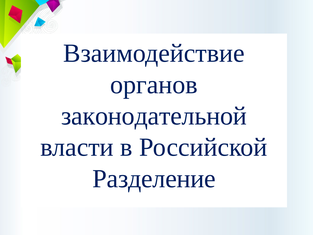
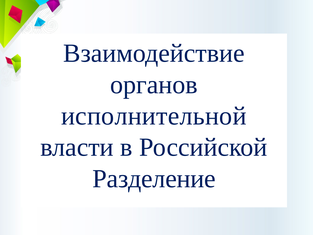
законодательной: законодательной -> исполнительной (154, 116)
